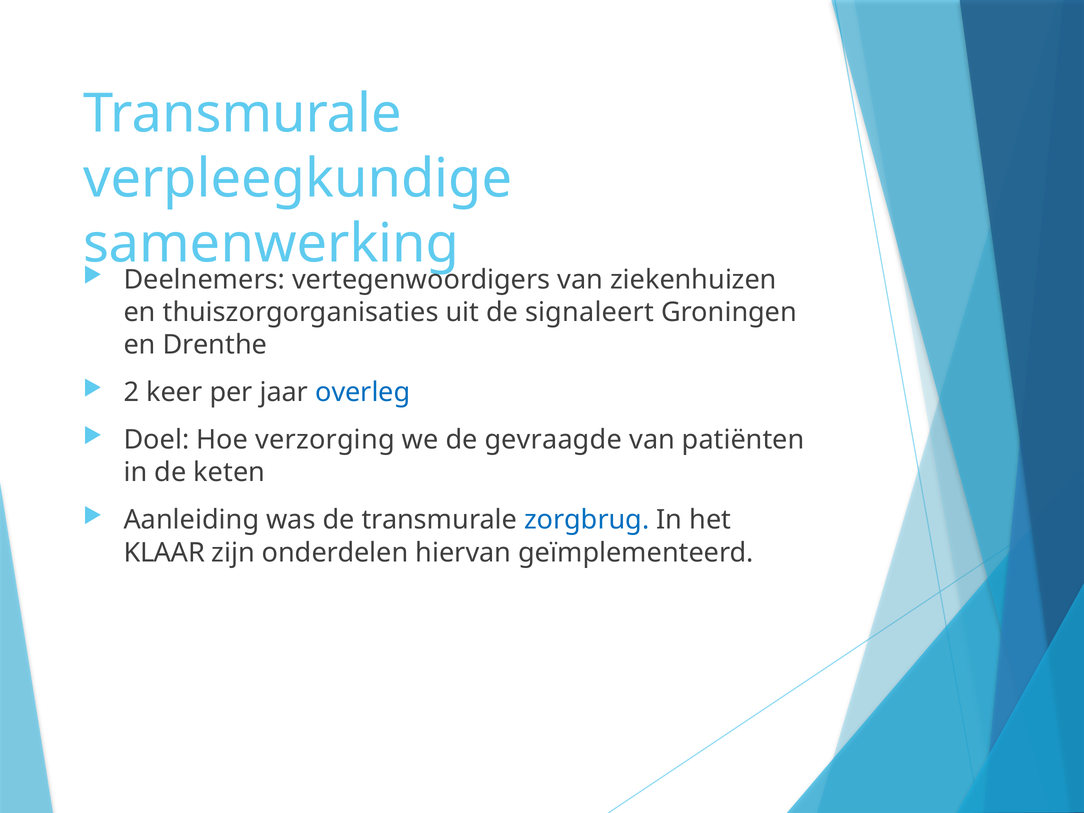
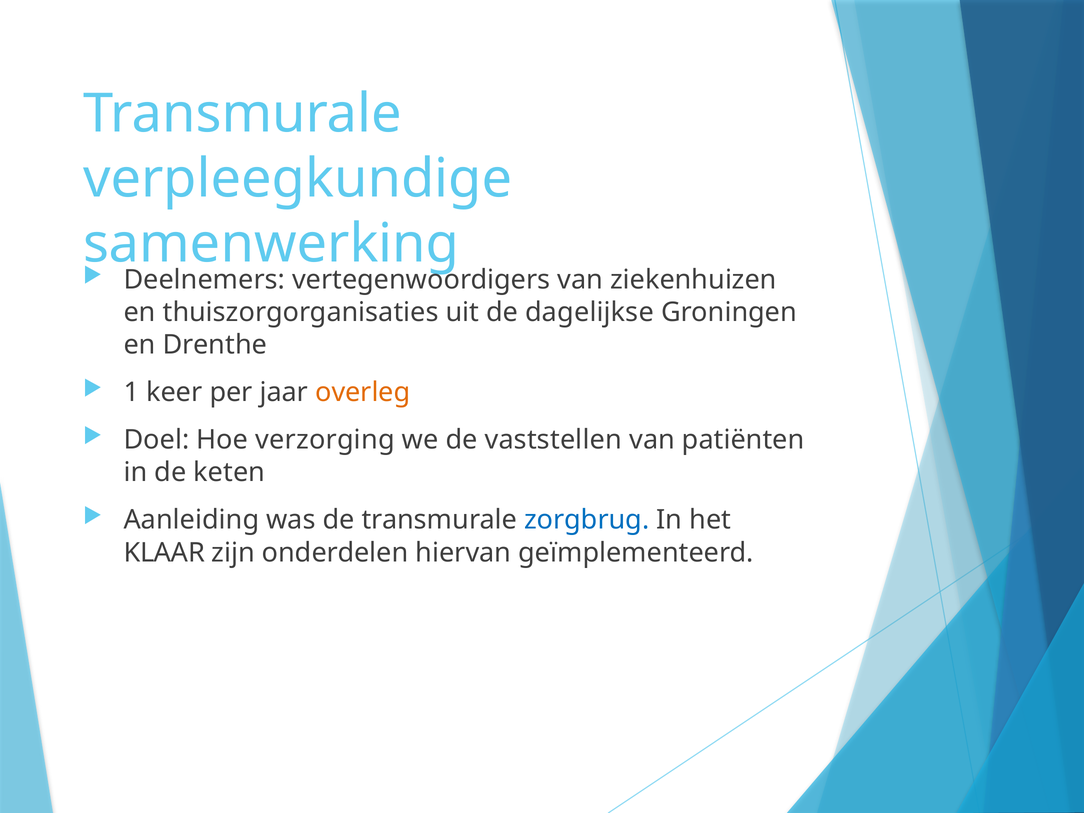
signaleert: signaleert -> dagelijkse (590, 312)
2: 2 -> 1 (132, 392)
overleg colour: blue -> orange (363, 392)
gevraagde: gevraagde -> vaststellen (553, 440)
